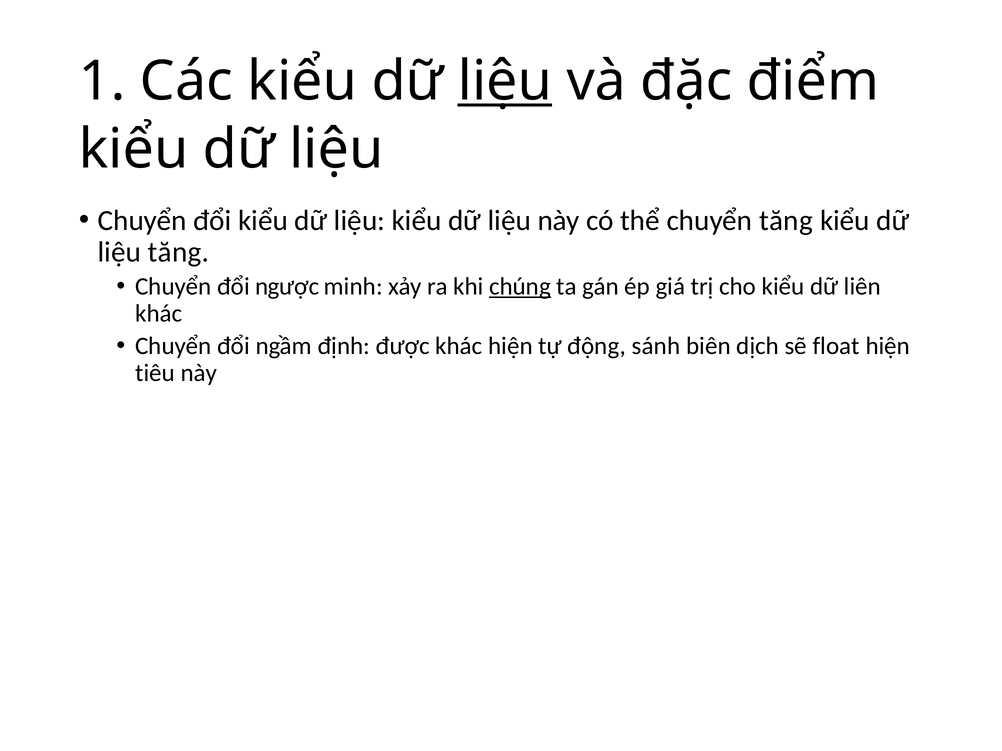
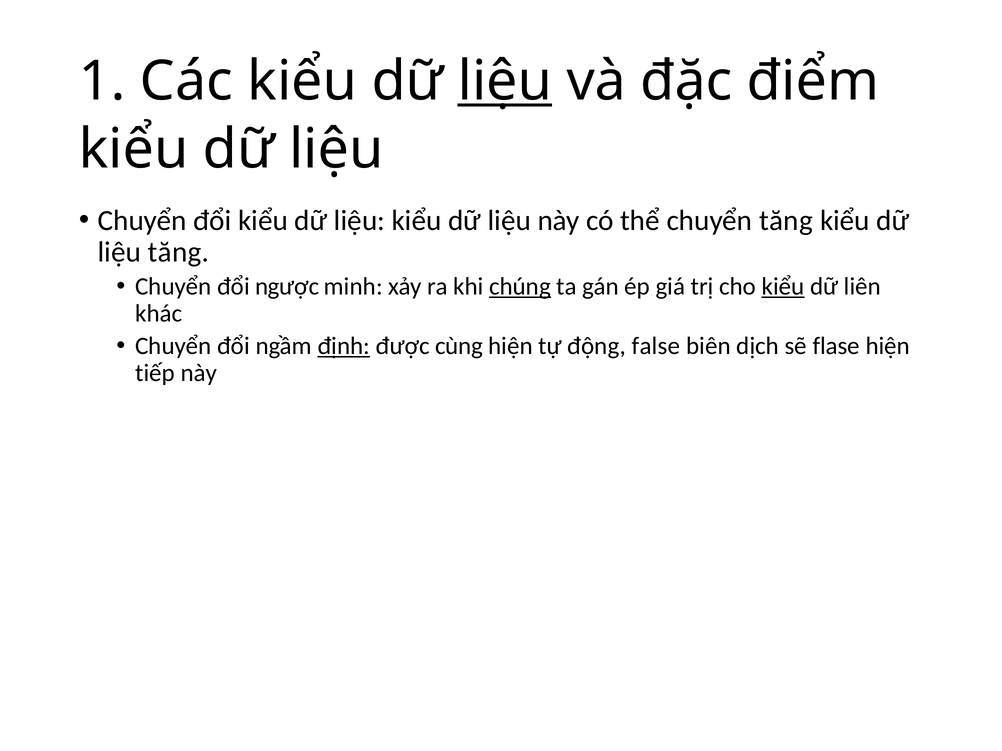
kiểu underline: none -> present (783, 287)
định underline: none -> present (344, 346)
được khác: khác -> cùng (459, 346)
sánh: sánh -> false (656, 346)
float: float -> flase (836, 346)
tiêu: tiêu -> tiếp (155, 373)
